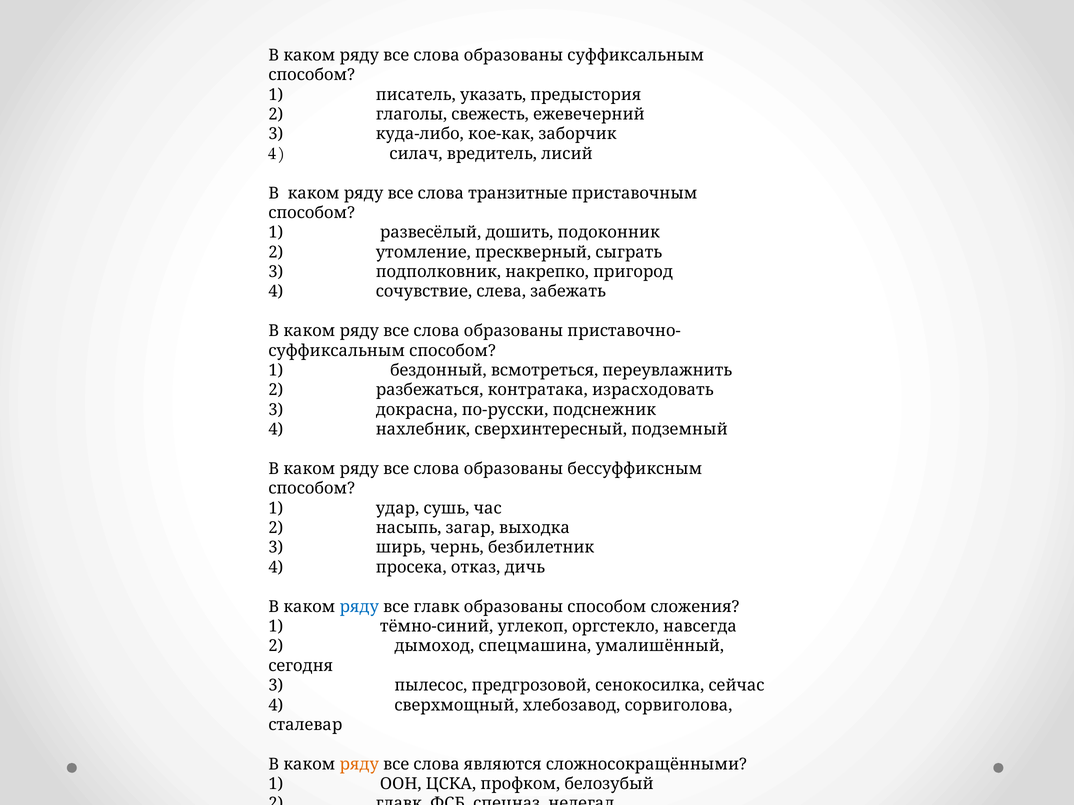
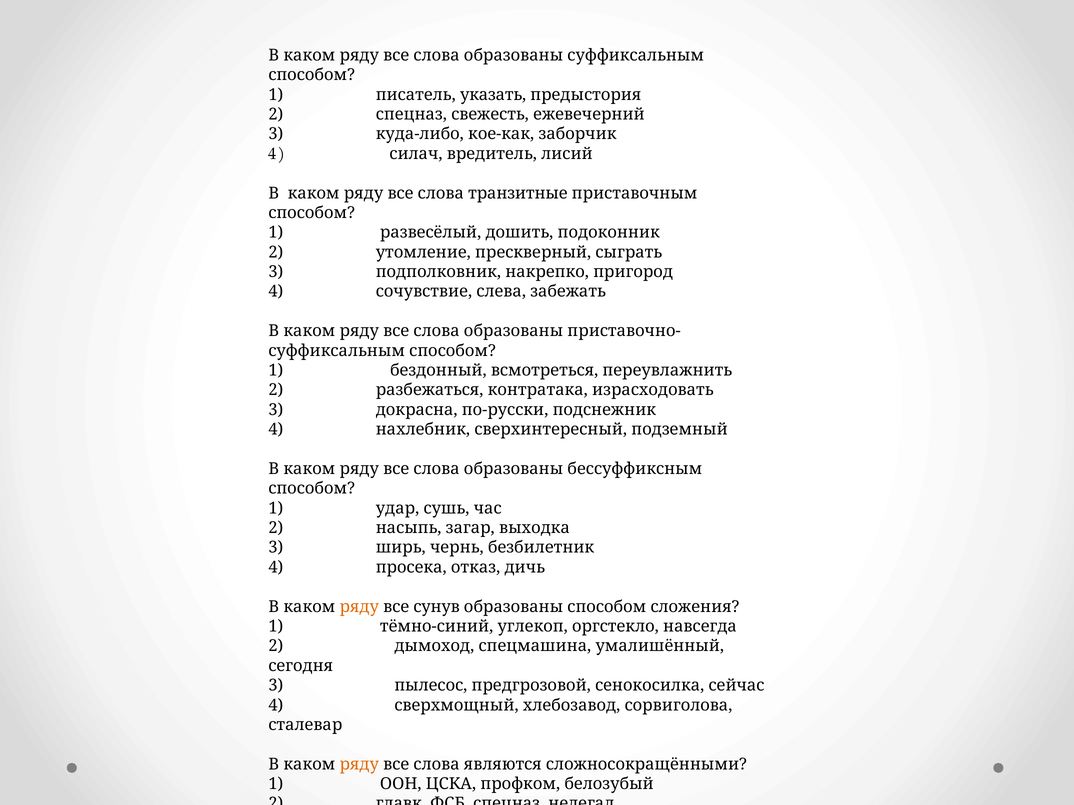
2 глаголы: глаголы -> спецназ (411, 114)
ряду colour: blue -> orange (359, 607)
все главк: главк -> сунув (437, 607)
